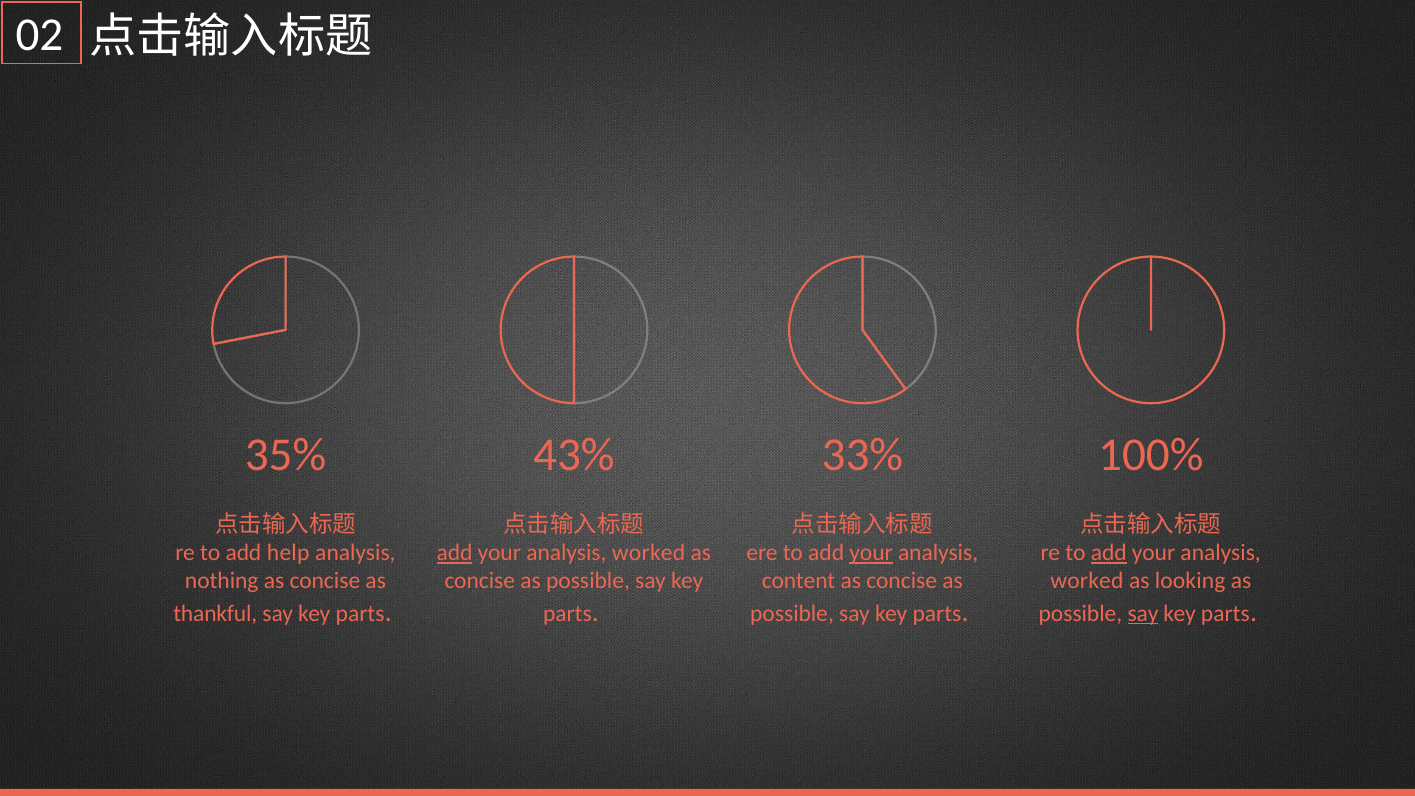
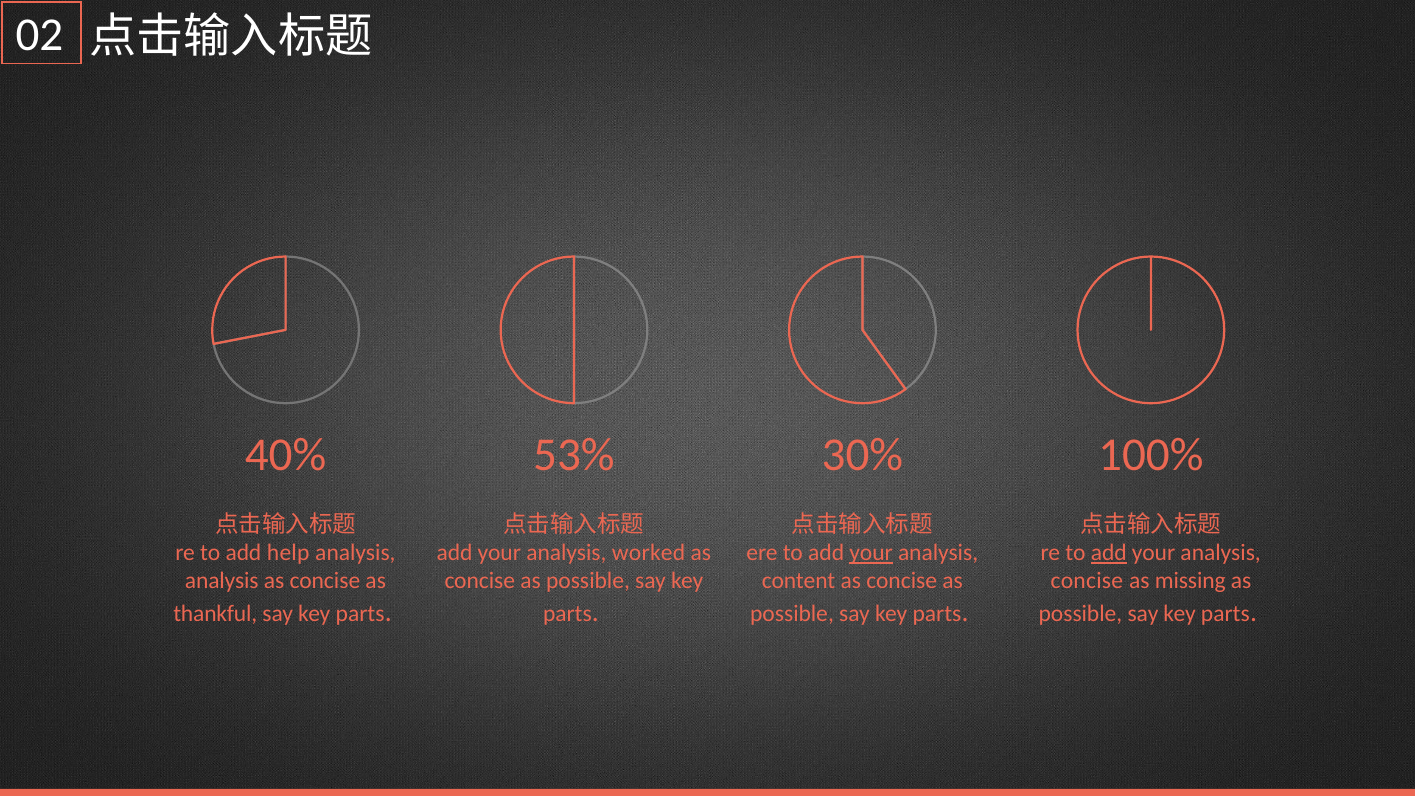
35%: 35% -> 40% (286, 455)
43%: 43% -> 53% (574, 455)
33%: 33% -> 30% (862, 455)
add underline: present -> none (454, 553)
nothing: nothing -> analysis (222, 581)
worked: worked -> concise (1087, 581)
looking: looking -> missing (1190, 581)
say underline: present -> none (1143, 613)
